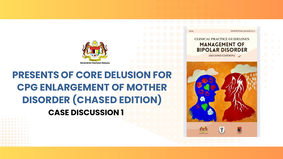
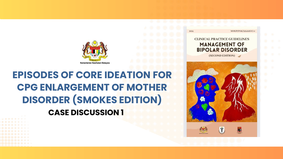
PRESENTS: PRESENTS -> EPISODES (36, 75)
DELUSION: DELUSION -> IDEATION (127, 75)
CHASED: CHASED -> SMOKES (95, 100)
